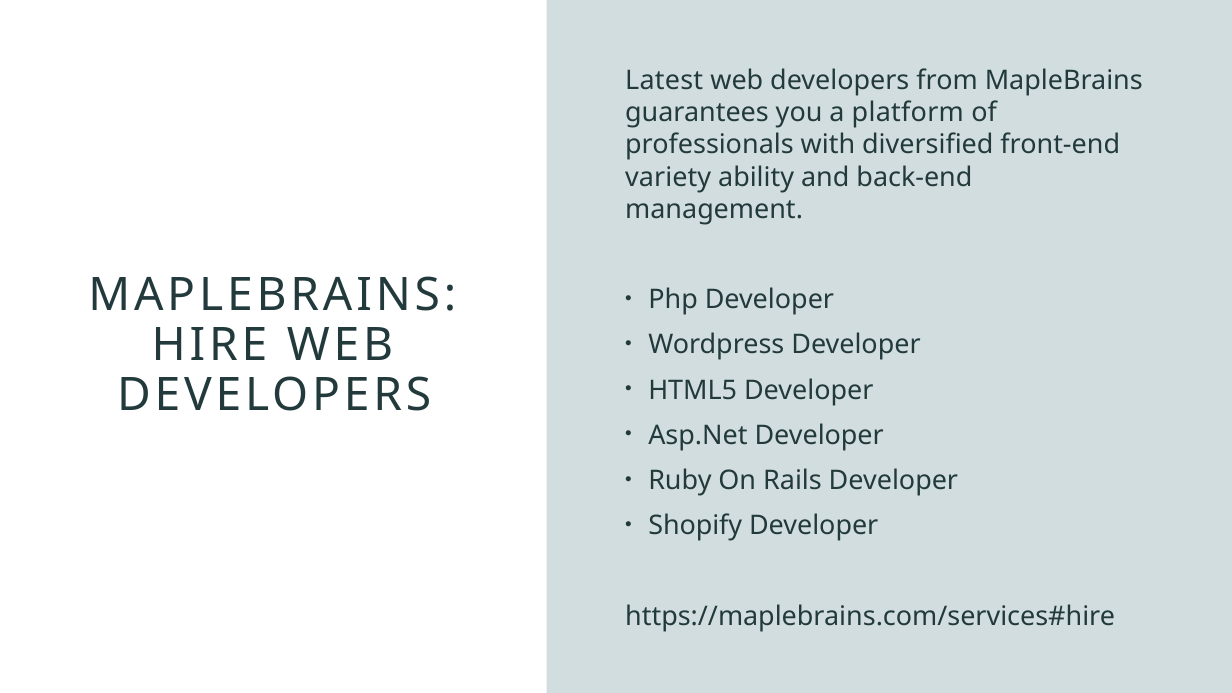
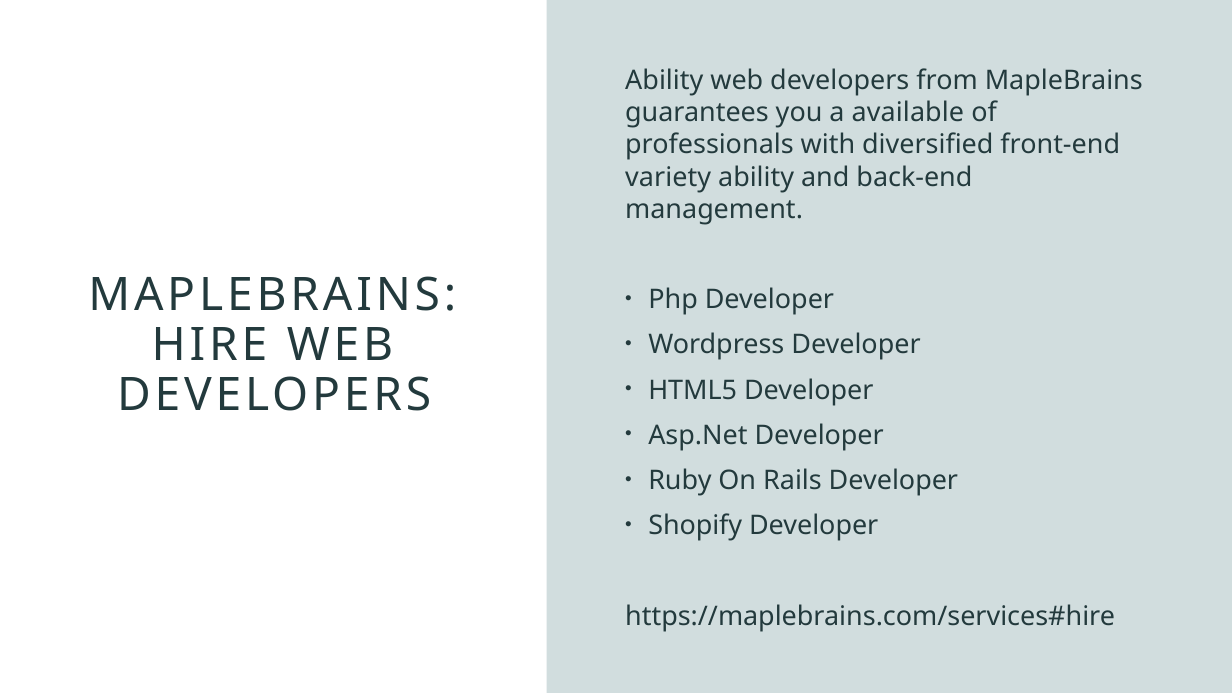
Latest: Latest -> Ability (664, 80)
platform: platform -> available (908, 112)
